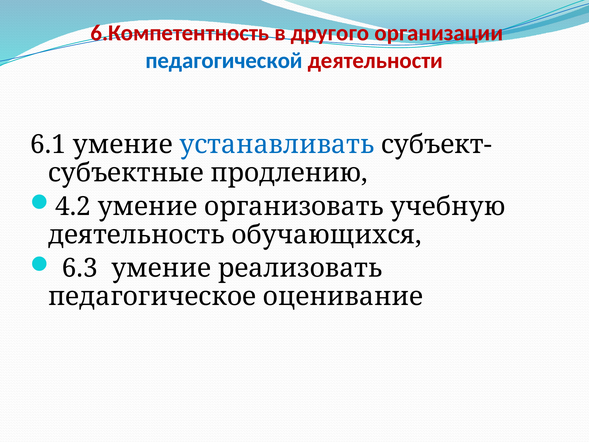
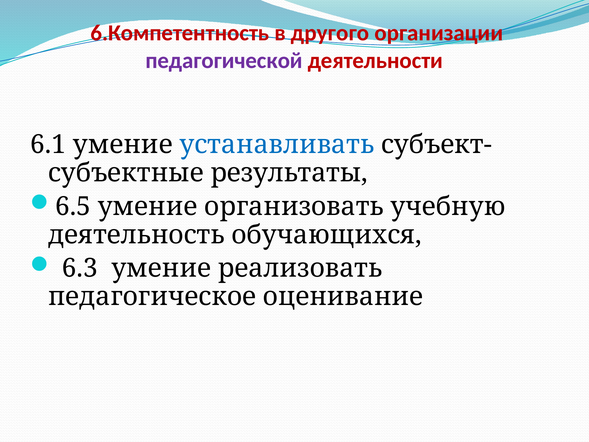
педагогической colour: blue -> purple (224, 61)
продлению: продлению -> результаты (289, 173)
4.2: 4.2 -> 6.5 (73, 206)
